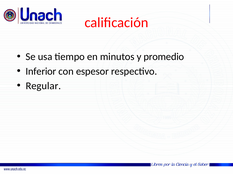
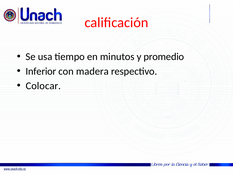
espesor: espesor -> madera (92, 71)
Regular: Regular -> Colocar (43, 86)
